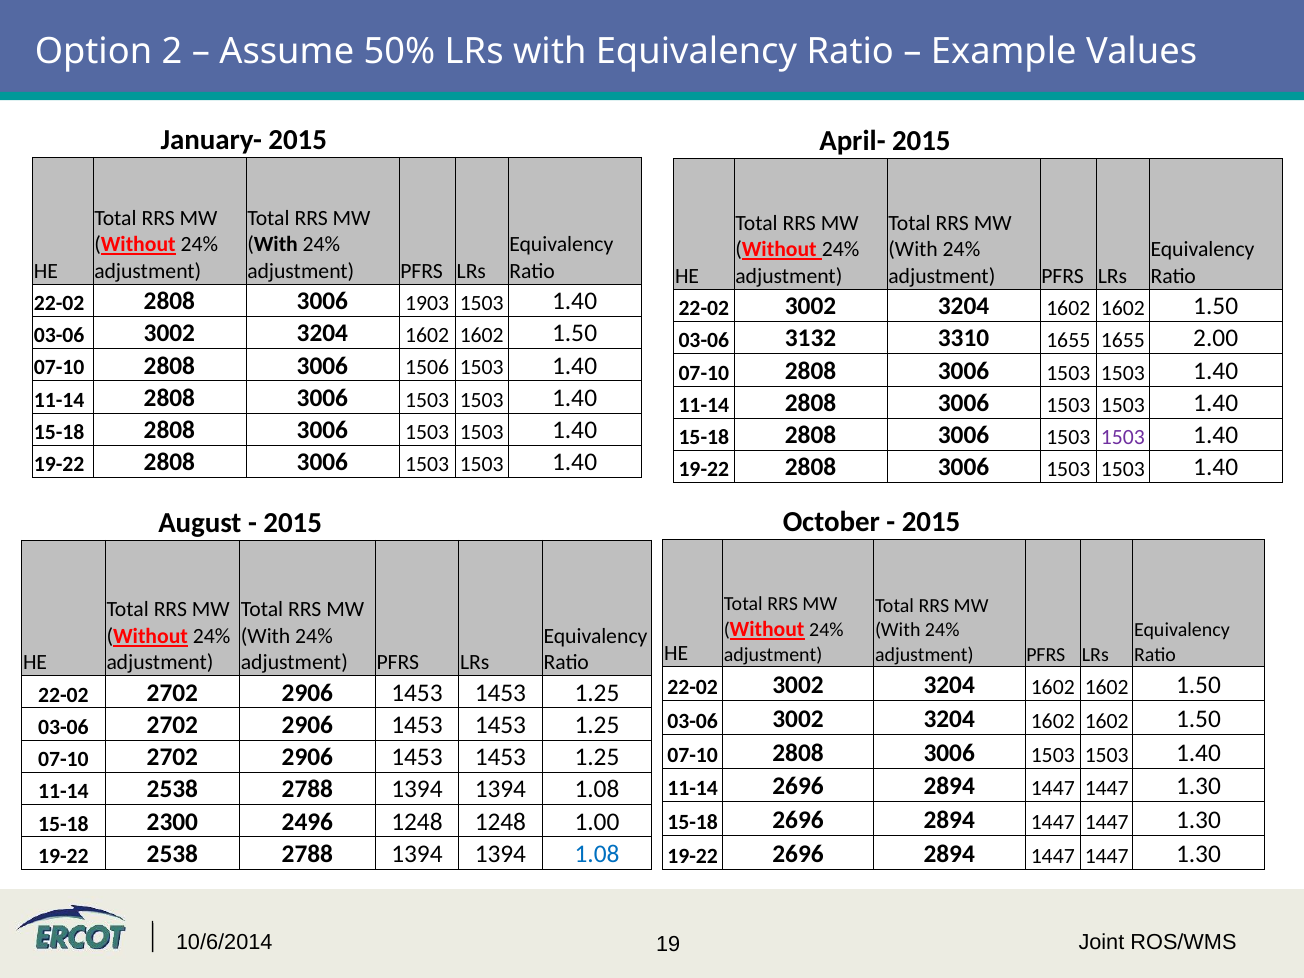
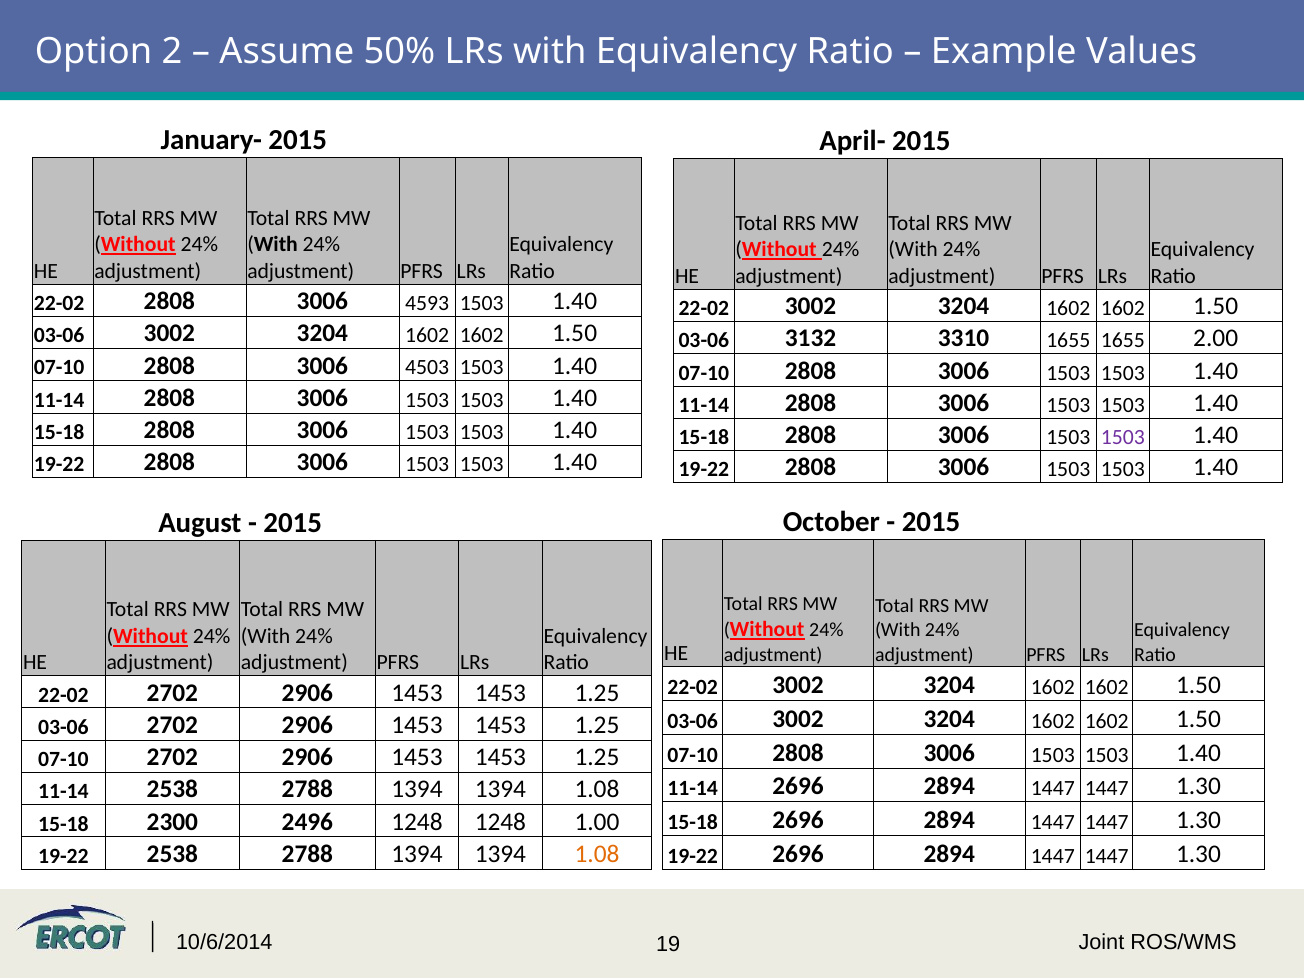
1903: 1903 -> 4593 (427, 303)
1506: 1506 -> 4503 (427, 368)
1.08 colour: blue -> orange (597, 854)
